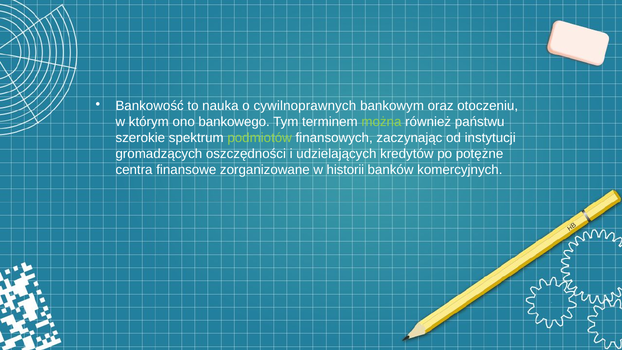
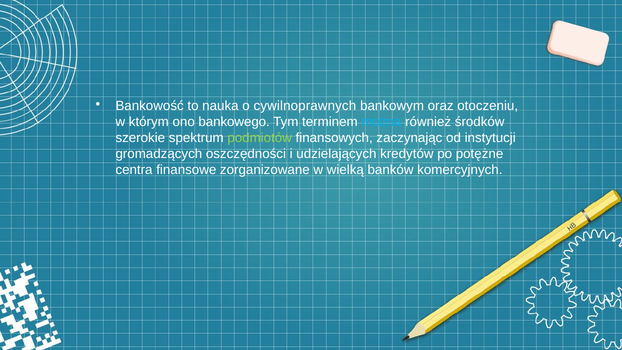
można colour: light green -> light blue (381, 122)
państwu: państwu -> środków (480, 122)
historii: historii -> wielką (345, 170)
